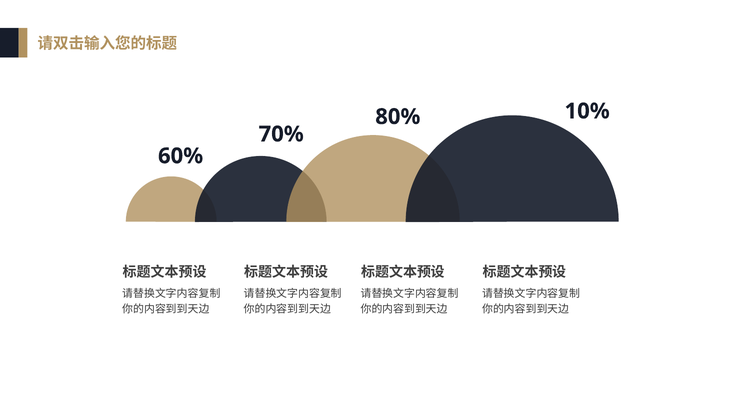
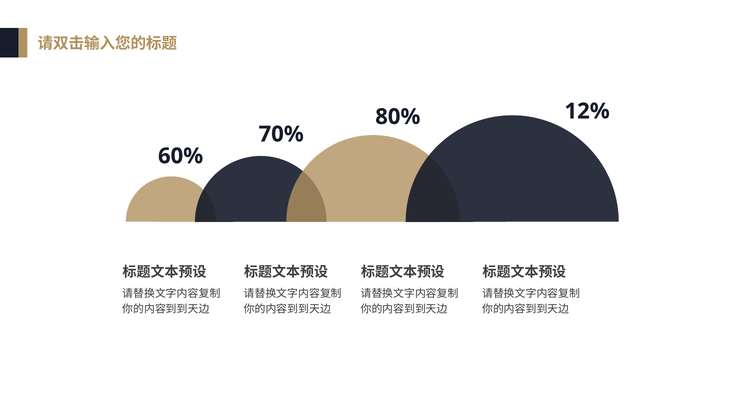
10%: 10% -> 12% (587, 111)
